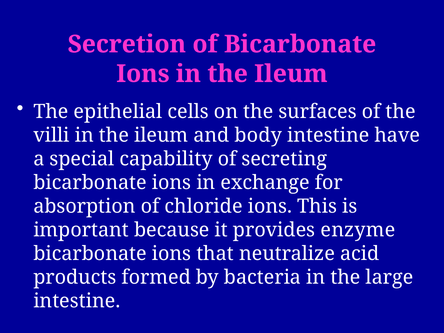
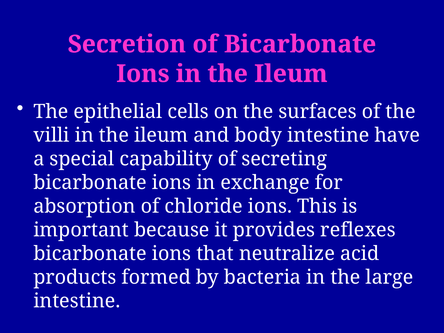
enzyme: enzyme -> reflexes (358, 230)
